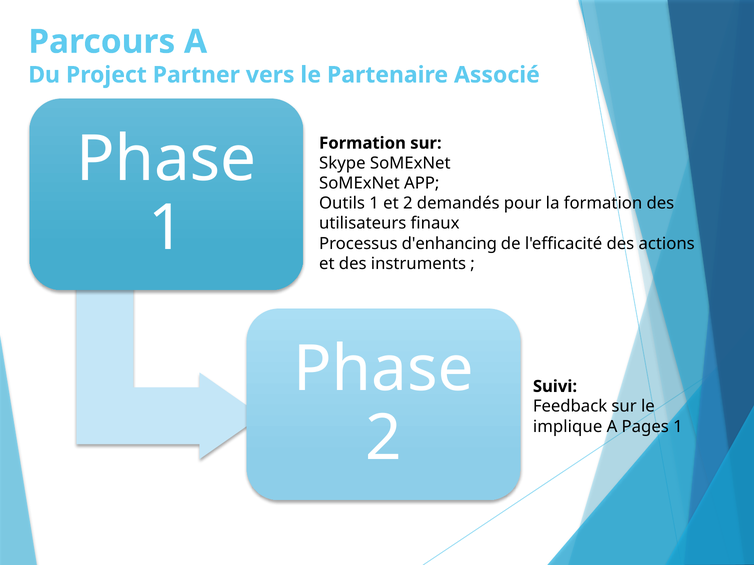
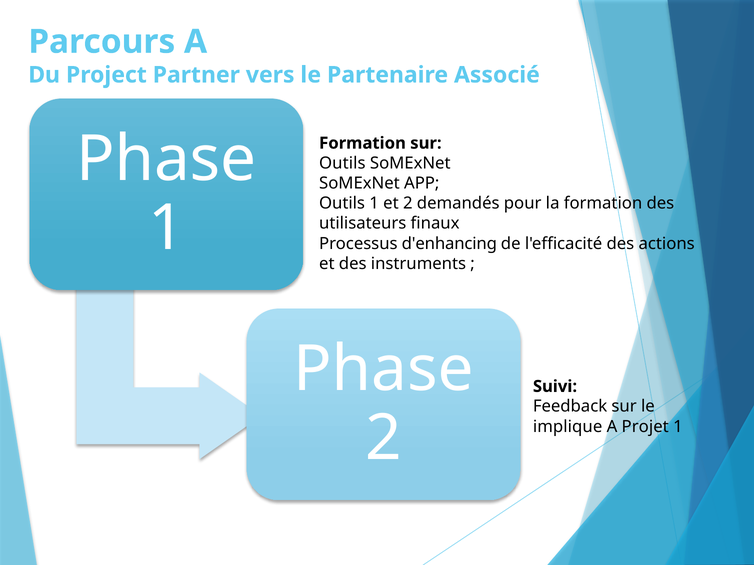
Skype: Skype -> Outils (342, 163)
Pages: Pages -> Projet (645, 427)
